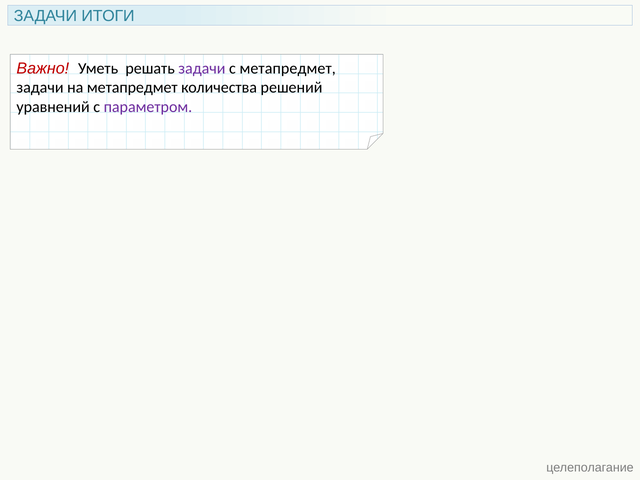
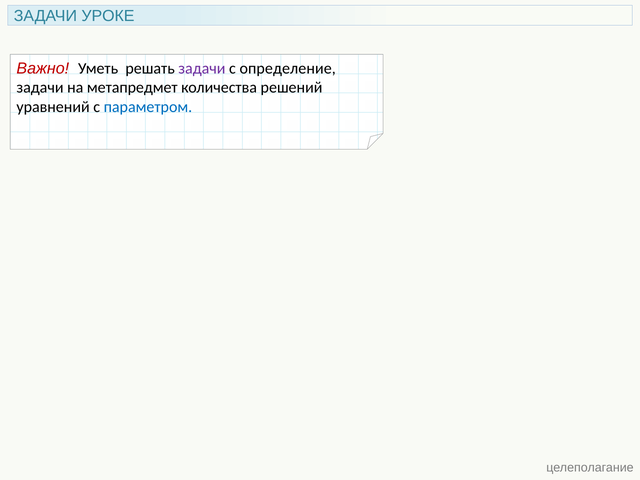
ИТОГИ: ИТОГИ -> УРОКЕ (108, 16)
с метапредмет: метапредмет -> определение (288, 68)
параметром colour: purple -> blue (148, 107)
